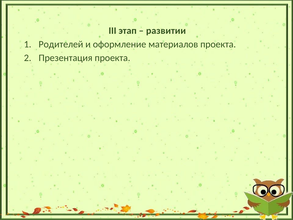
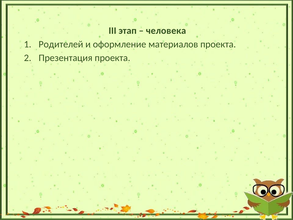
развитии: развитии -> человека (166, 31)
